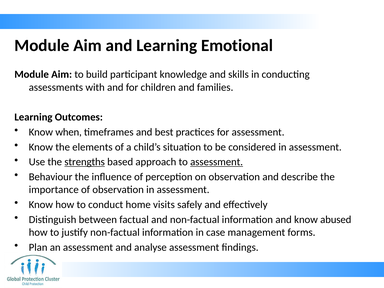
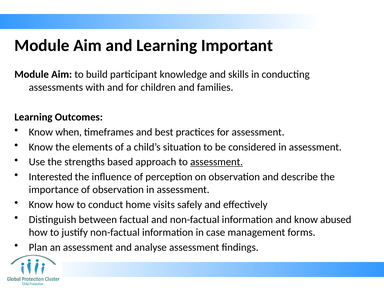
Emotional: Emotional -> Important (237, 45)
strengths underline: present -> none (85, 162)
Behaviour: Behaviour -> Interested (51, 177)
